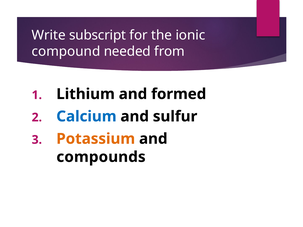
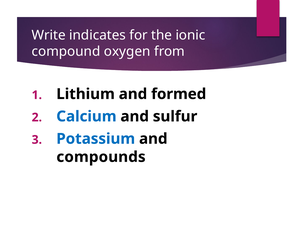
subscript: subscript -> indicates (97, 35)
needed: needed -> oxygen (127, 51)
Potassium colour: orange -> blue (96, 139)
